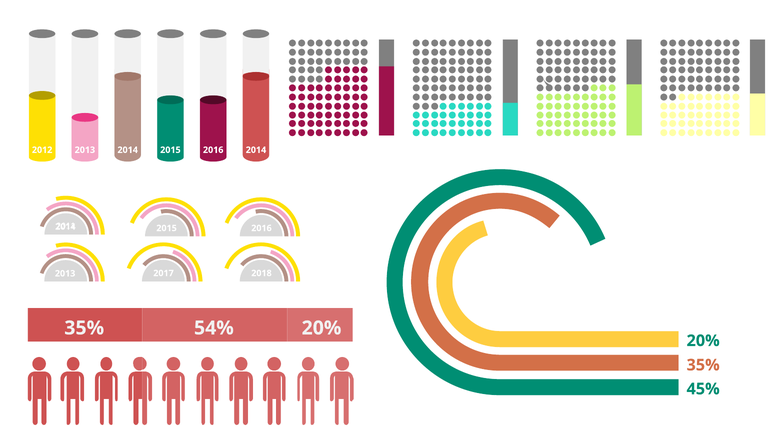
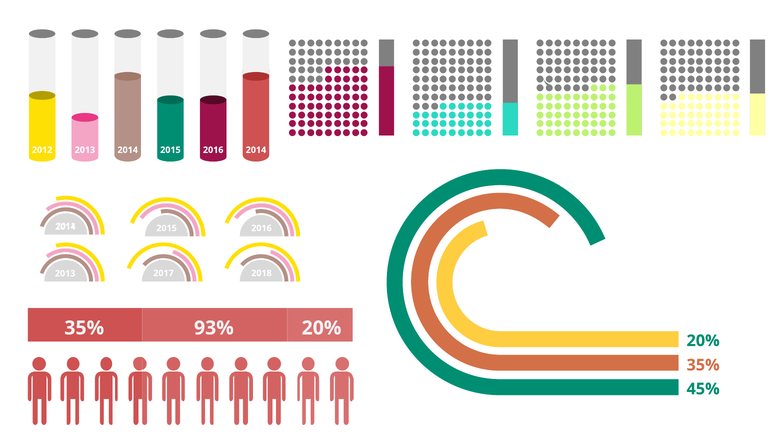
54%: 54% -> 93% (214, 328)
